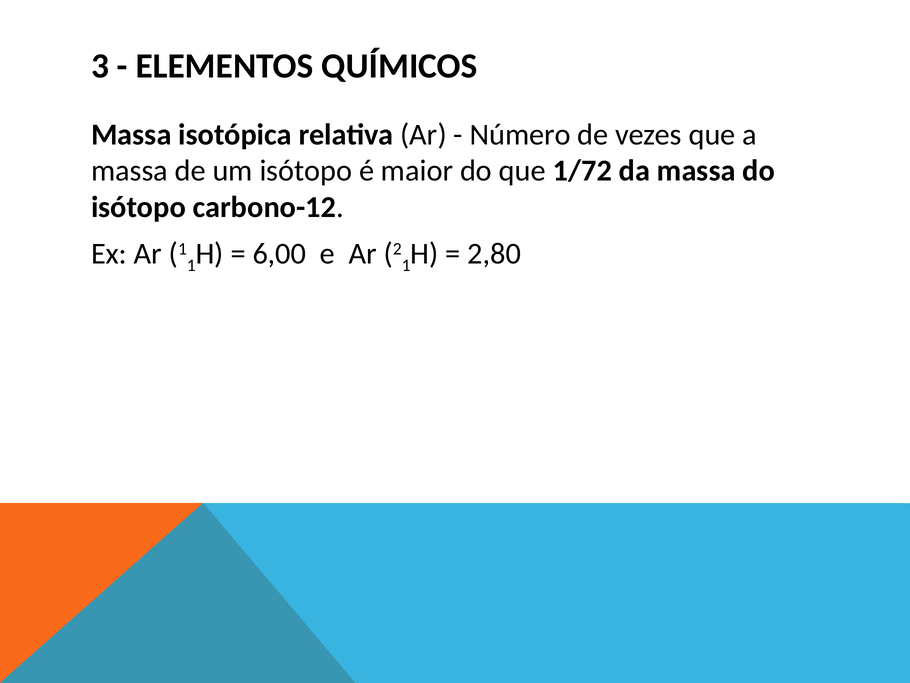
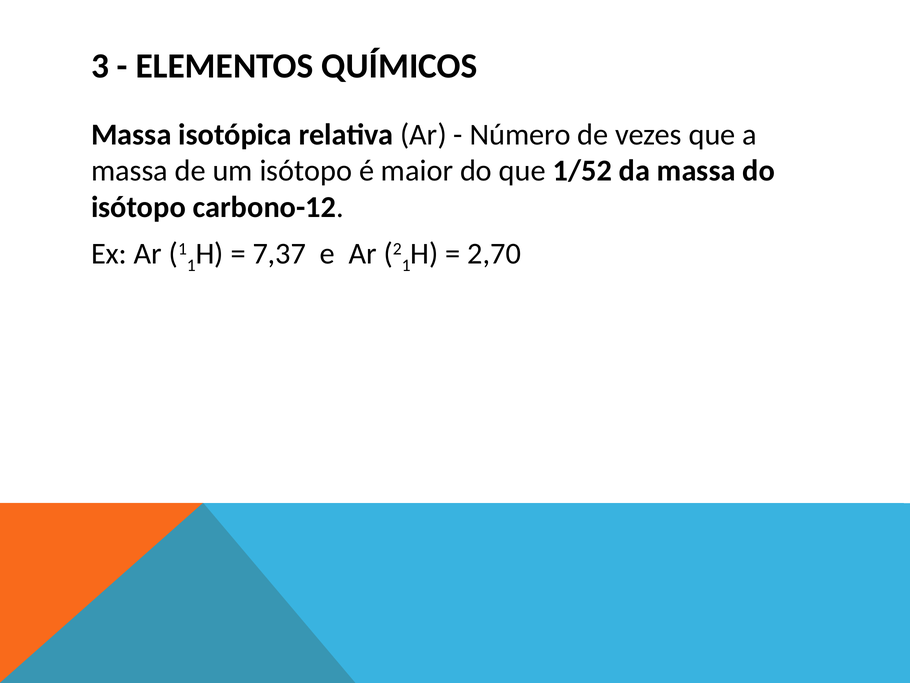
1/72: 1/72 -> 1/52 (582, 171)
6,00: 6,00 -> 7,37 (279, 254)
2,80: 2,80 -> 2,70 (494, 254)
